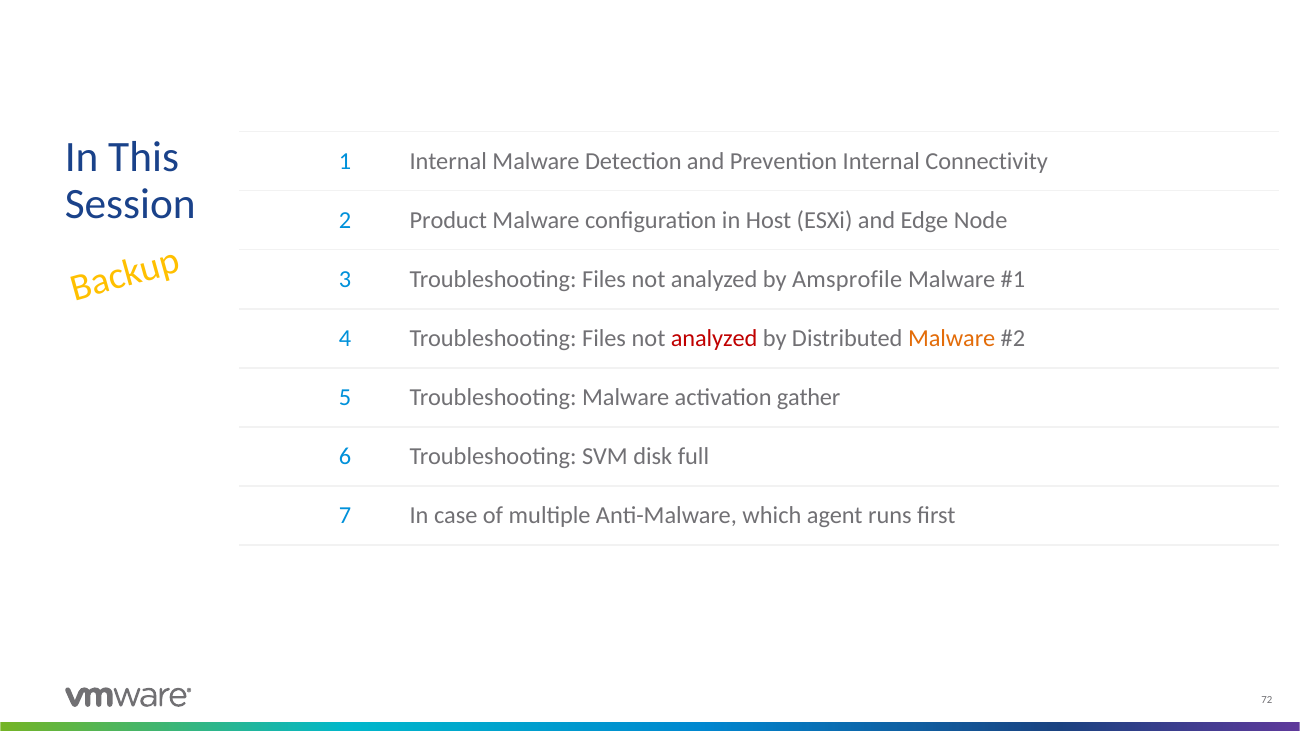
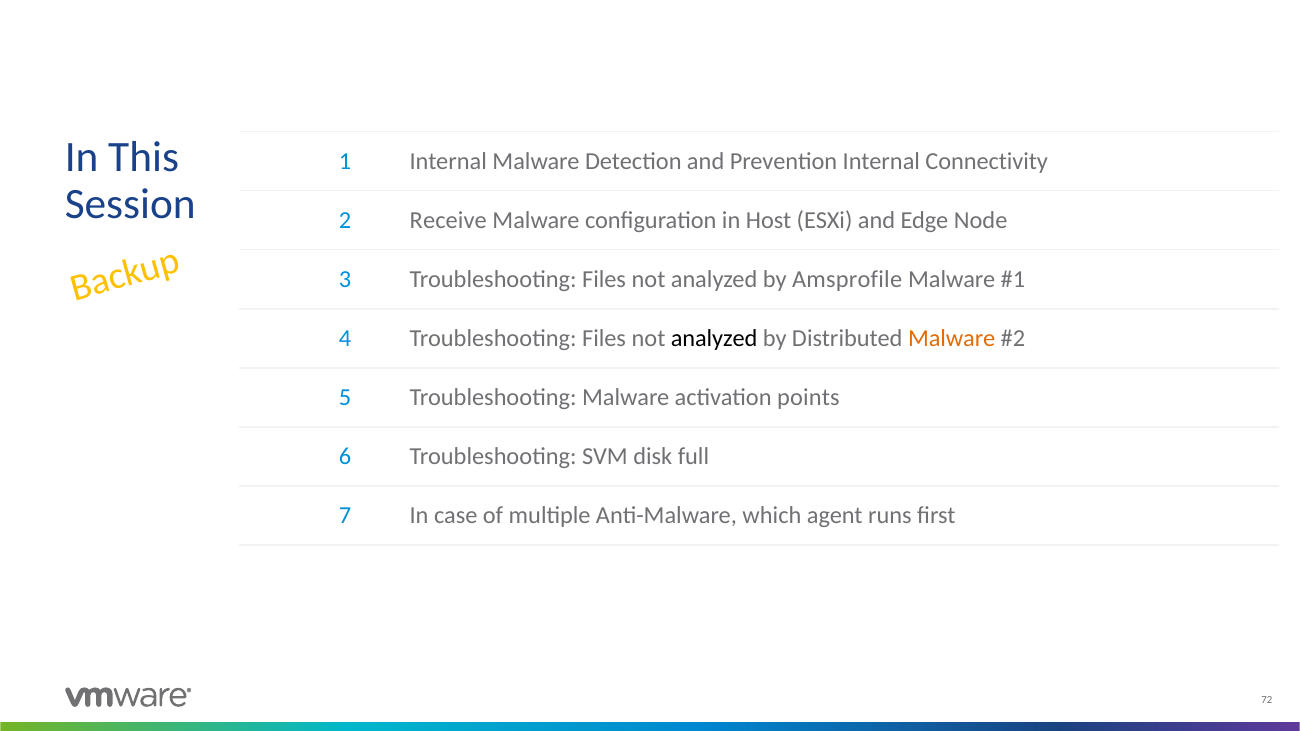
Product: Product -> Receive (448, 220)
analyzed colour: red -> black (714, 339)
gather: gather -> points (808, 398)
